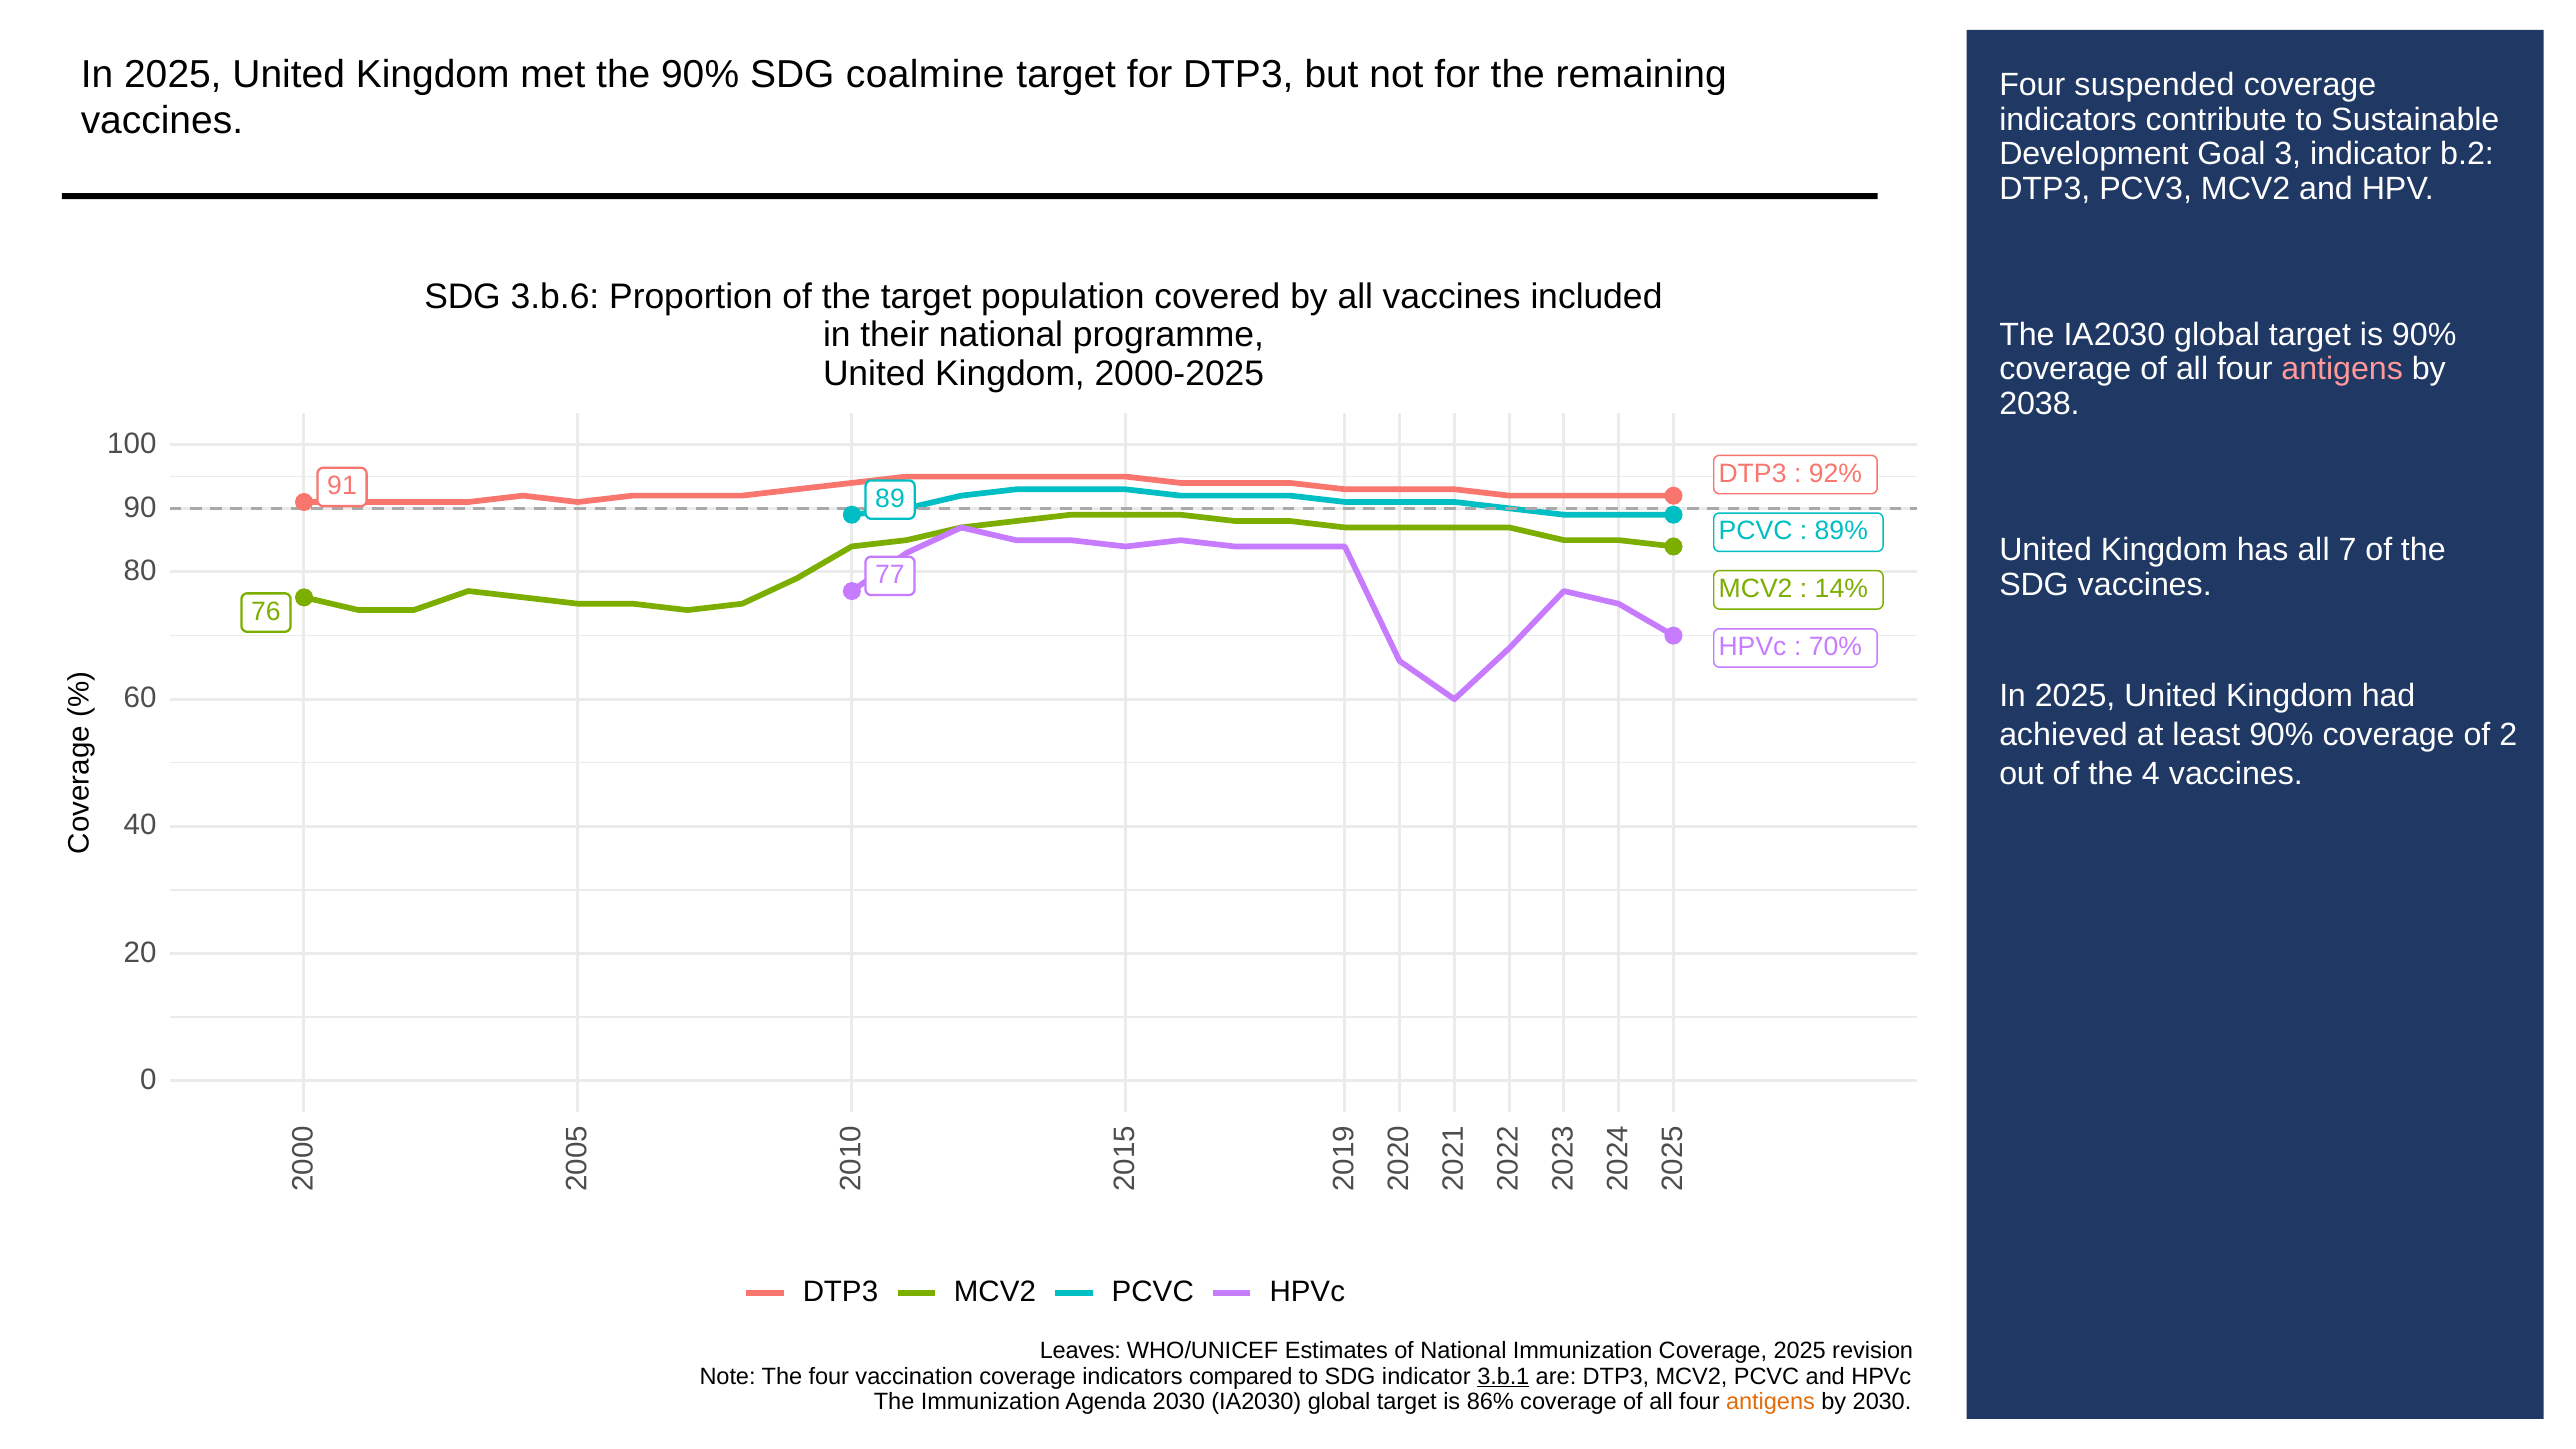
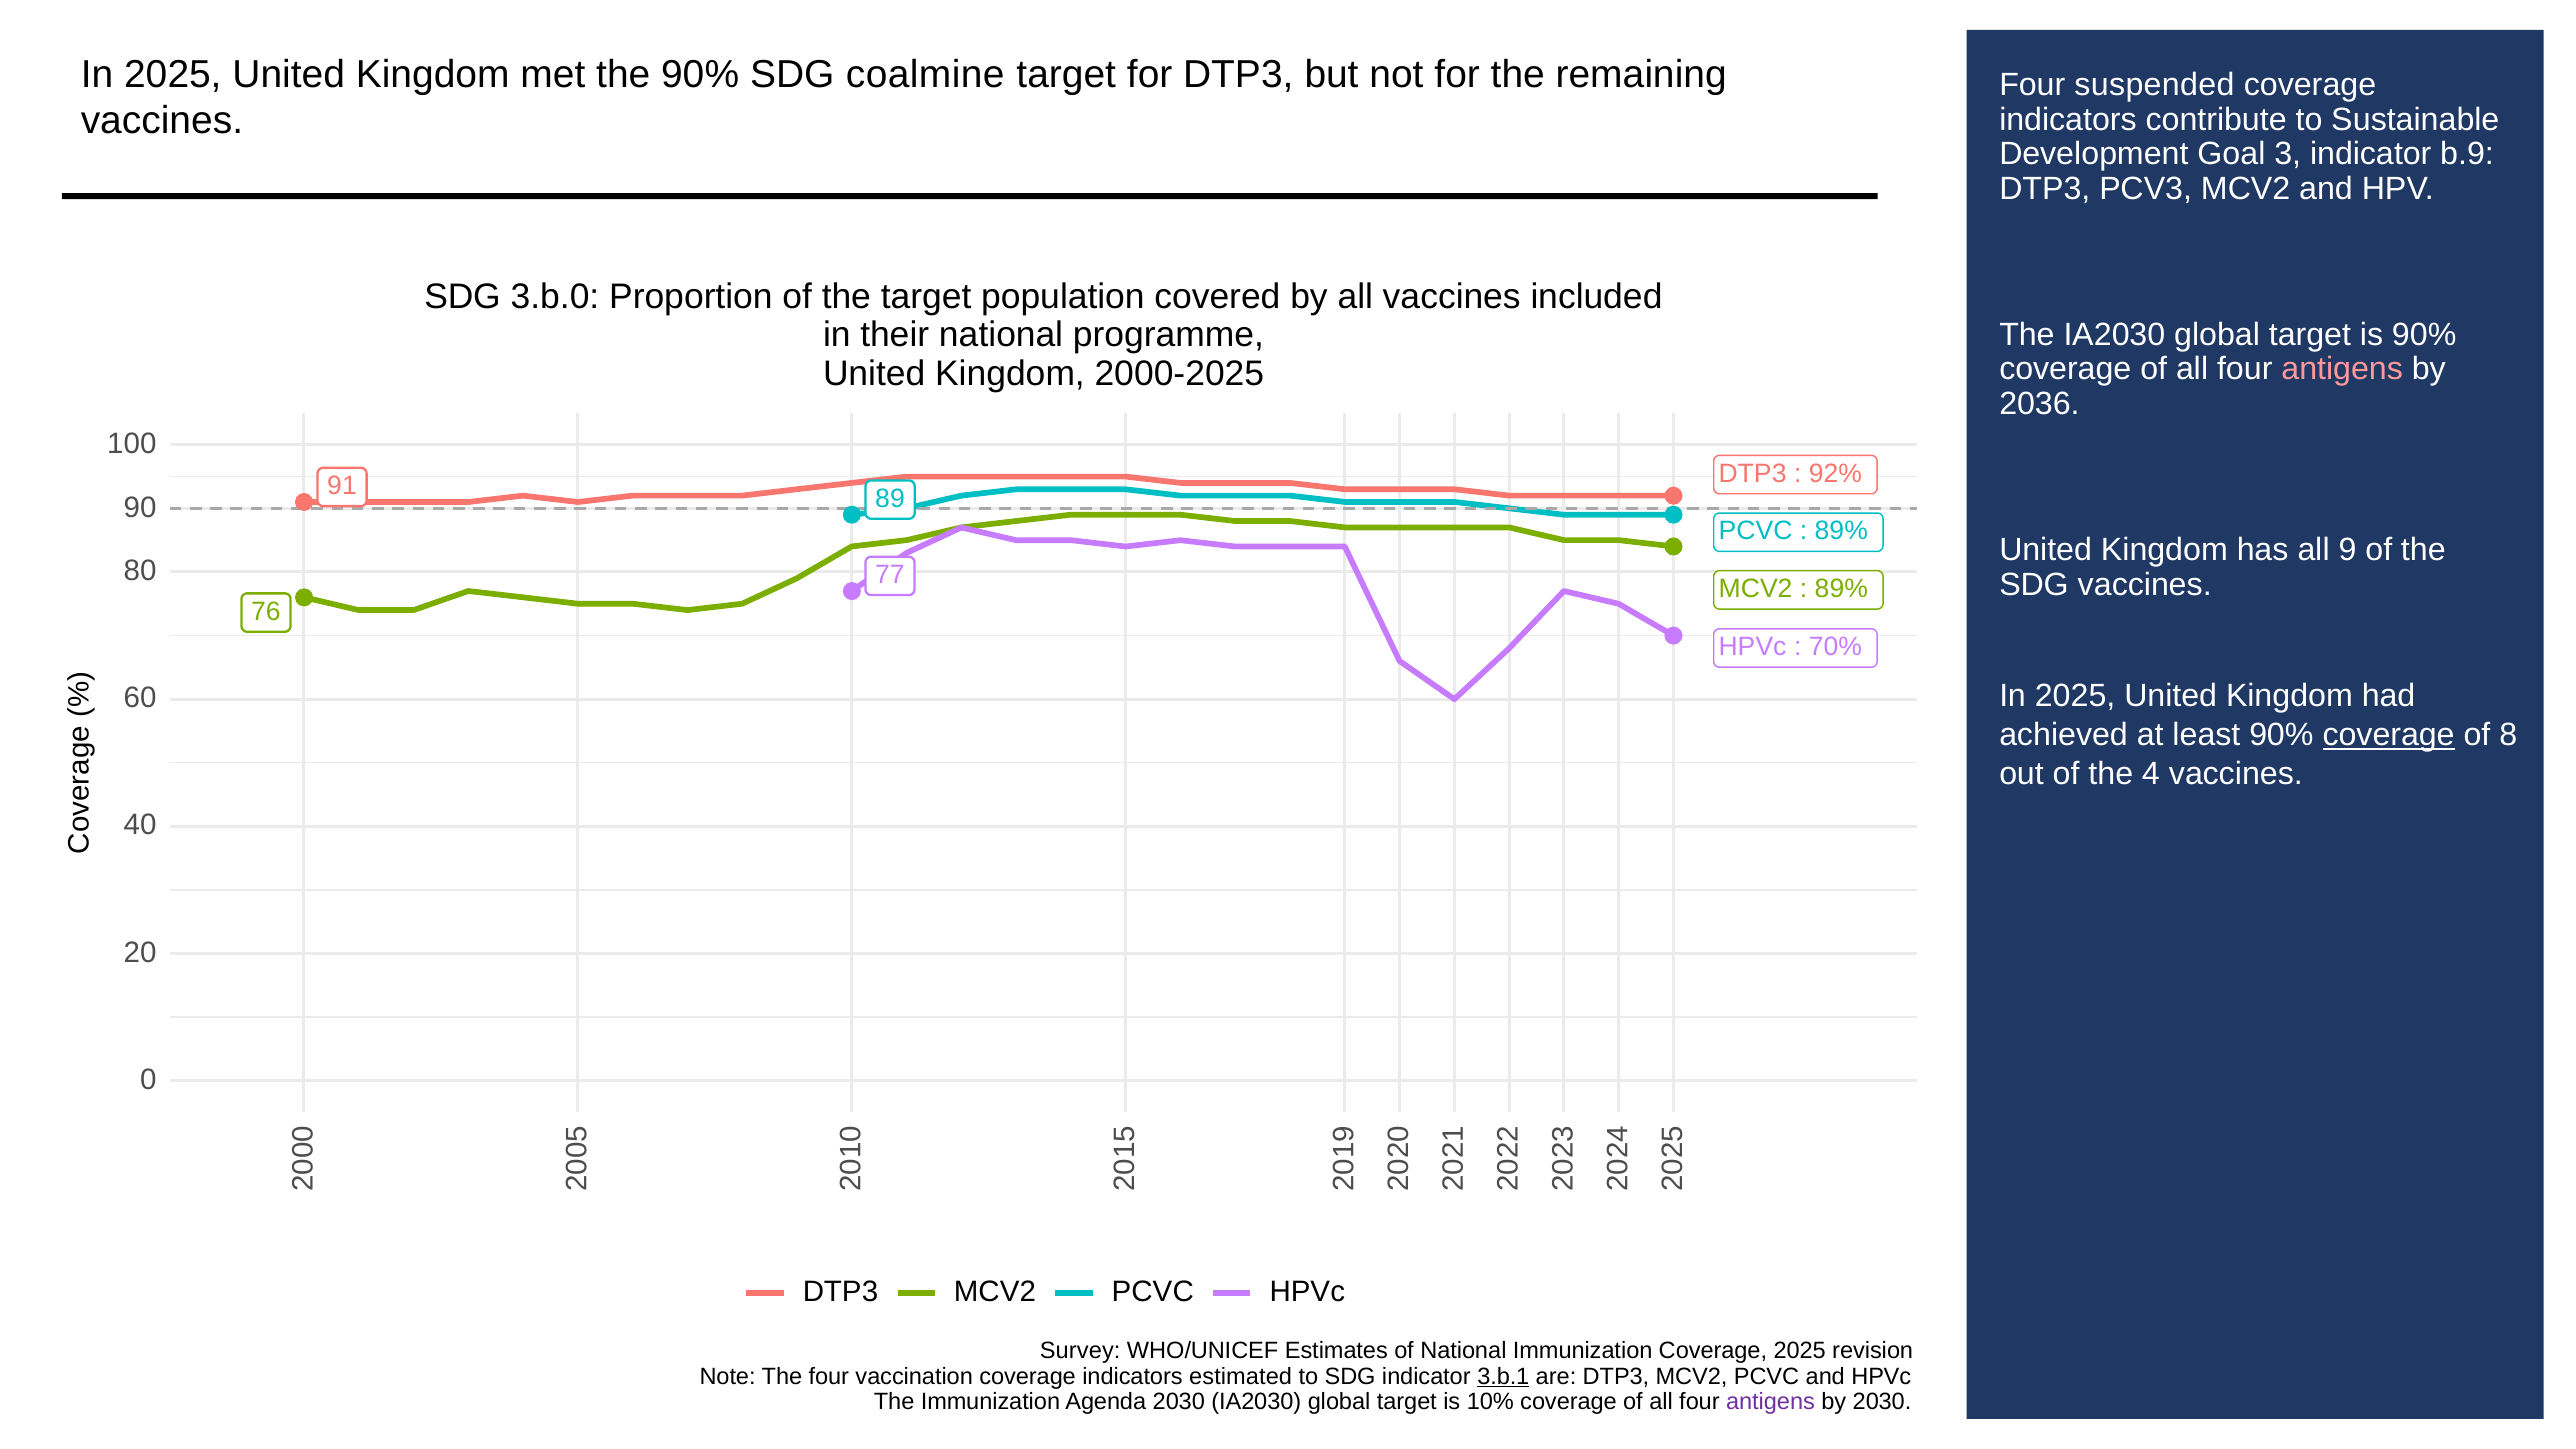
b.2: b.2 -> b.9 (2467, 154)
3.b.6: 3.b.6 -> 3.b.0 (555, 297)
2038: 2038 -> 2036 (2039, 404)
all 7: 7 -> 9 (2348, 550)
14%: 14% -> 89% (1841, 589)
coverage underline: none -> present (2389, 735)
of 2: 2 -> 8 (2508, 735)
Leaves: Leaves -> Survey (1080, 1351)
compared: compared -> estimated (1241, 1377)
86%: 86% -> 10% (1490, 1402)
antigens colour: orange -> purple (1770, 1402)
